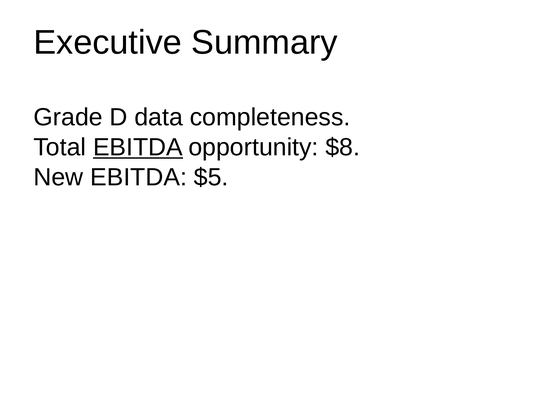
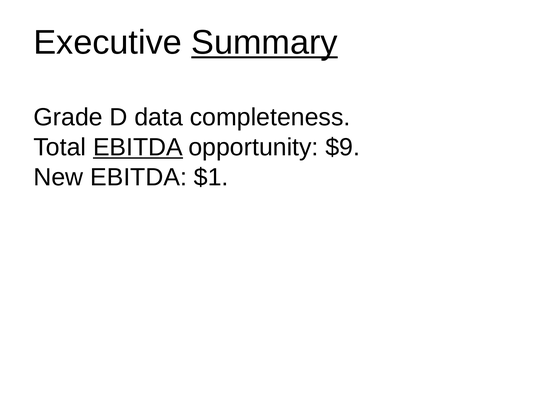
Summary underline: none -> present (264, 43)
$8: $8 -> $9 (343, 147)
$5: $5 -> $1 (211, 177)
